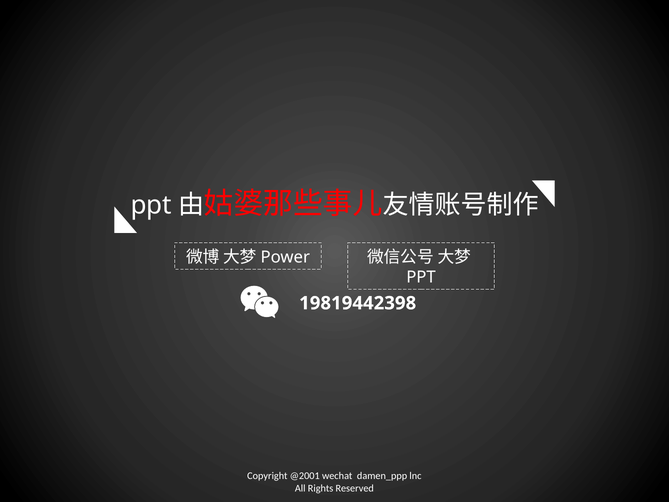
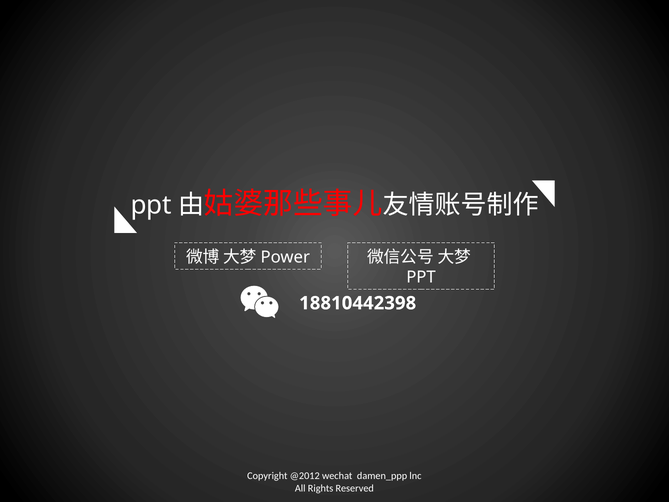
19819442398: 19819442398 -> 18810442398 (358, 303)
@2001: @2001 -> @2012 (305, 476)
